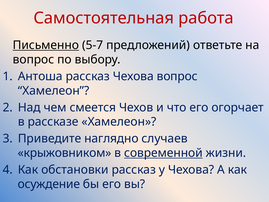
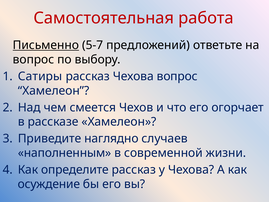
Антоша: Антоша -> Сатиры (40, 76)
крыжовником: крыжовником -> наполненным (65, 153)
современной underline: present -> none (163, 153)
обстановки: обстановки -> определите (75, 170)
